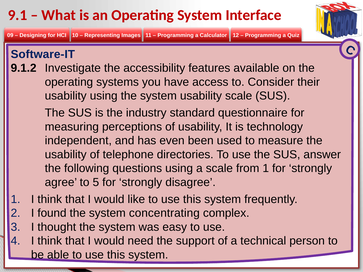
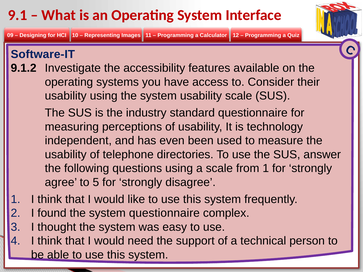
system concentrating: concentrating -> questionnaire (164, 213)
